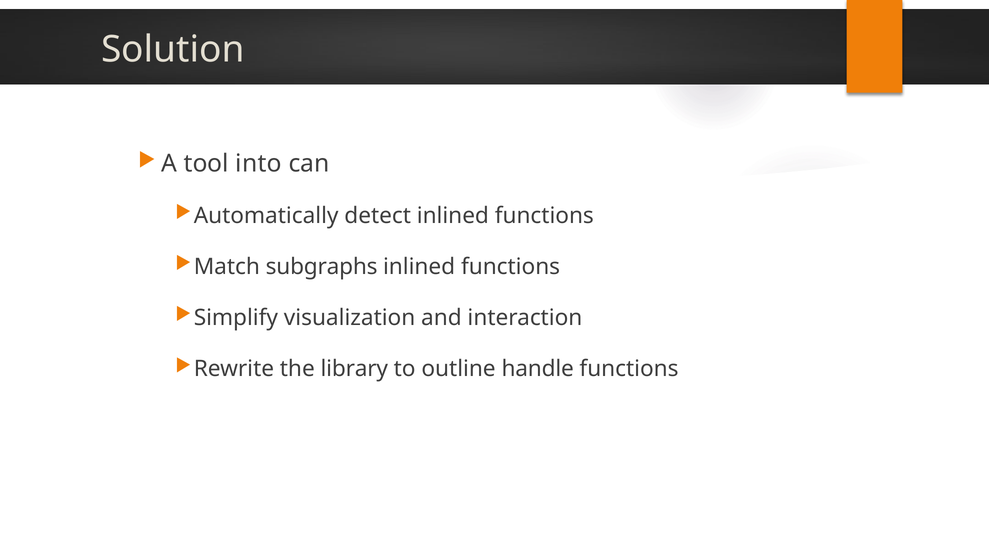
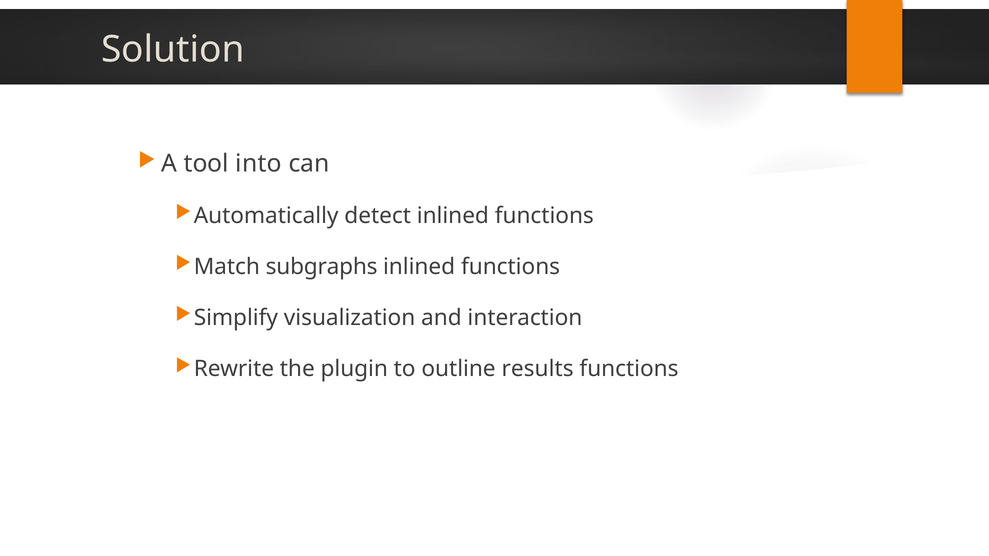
library: library -> plugin (354, 369)
handle: handle -> results (538, 369)
